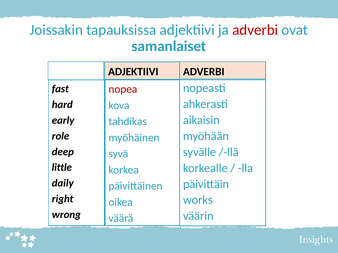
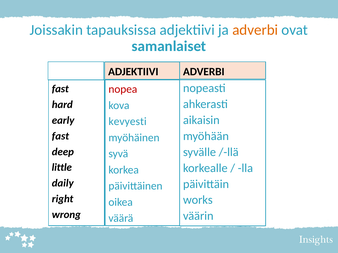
adverbi colour: red -> orange (255, 30)
tahdikas: tahdikas -> kevyesti (128, 122)
role: role -> fast (60, 136)
